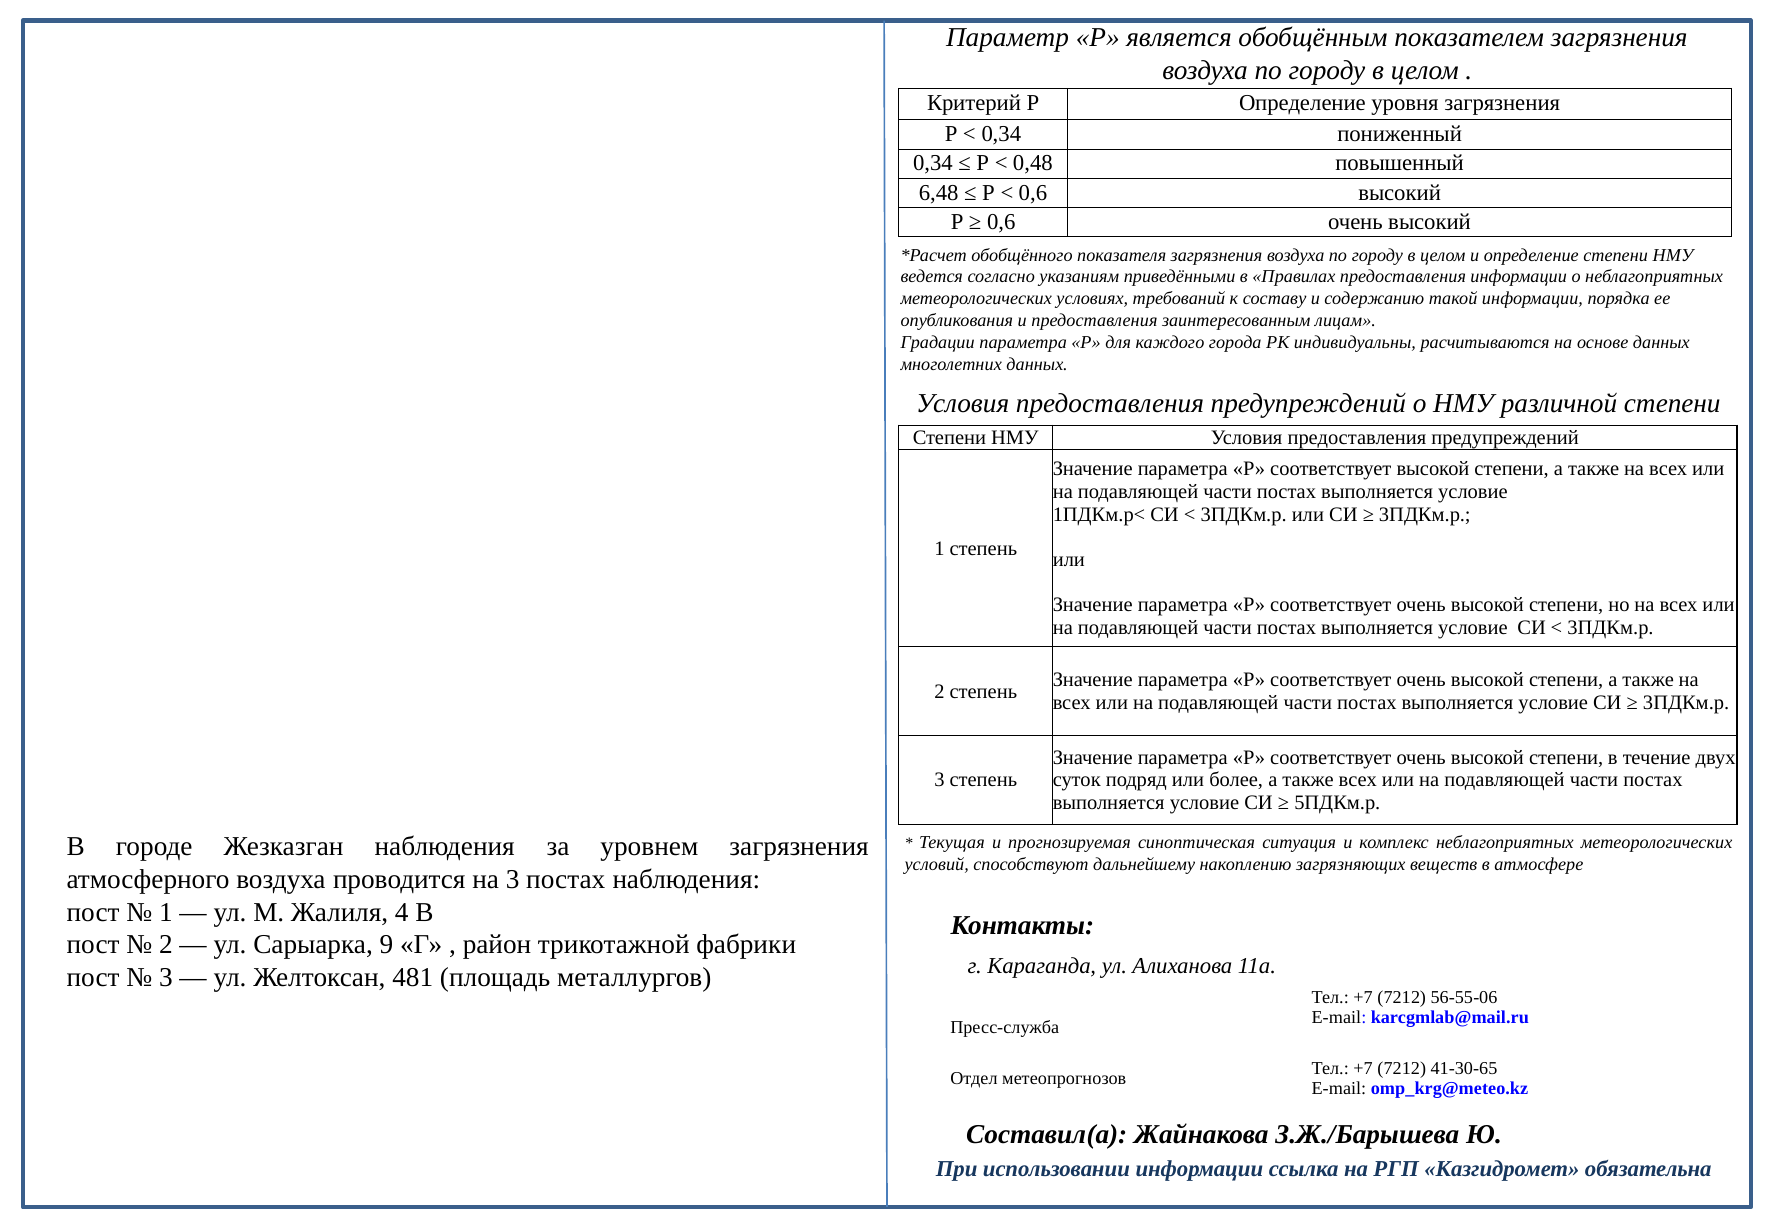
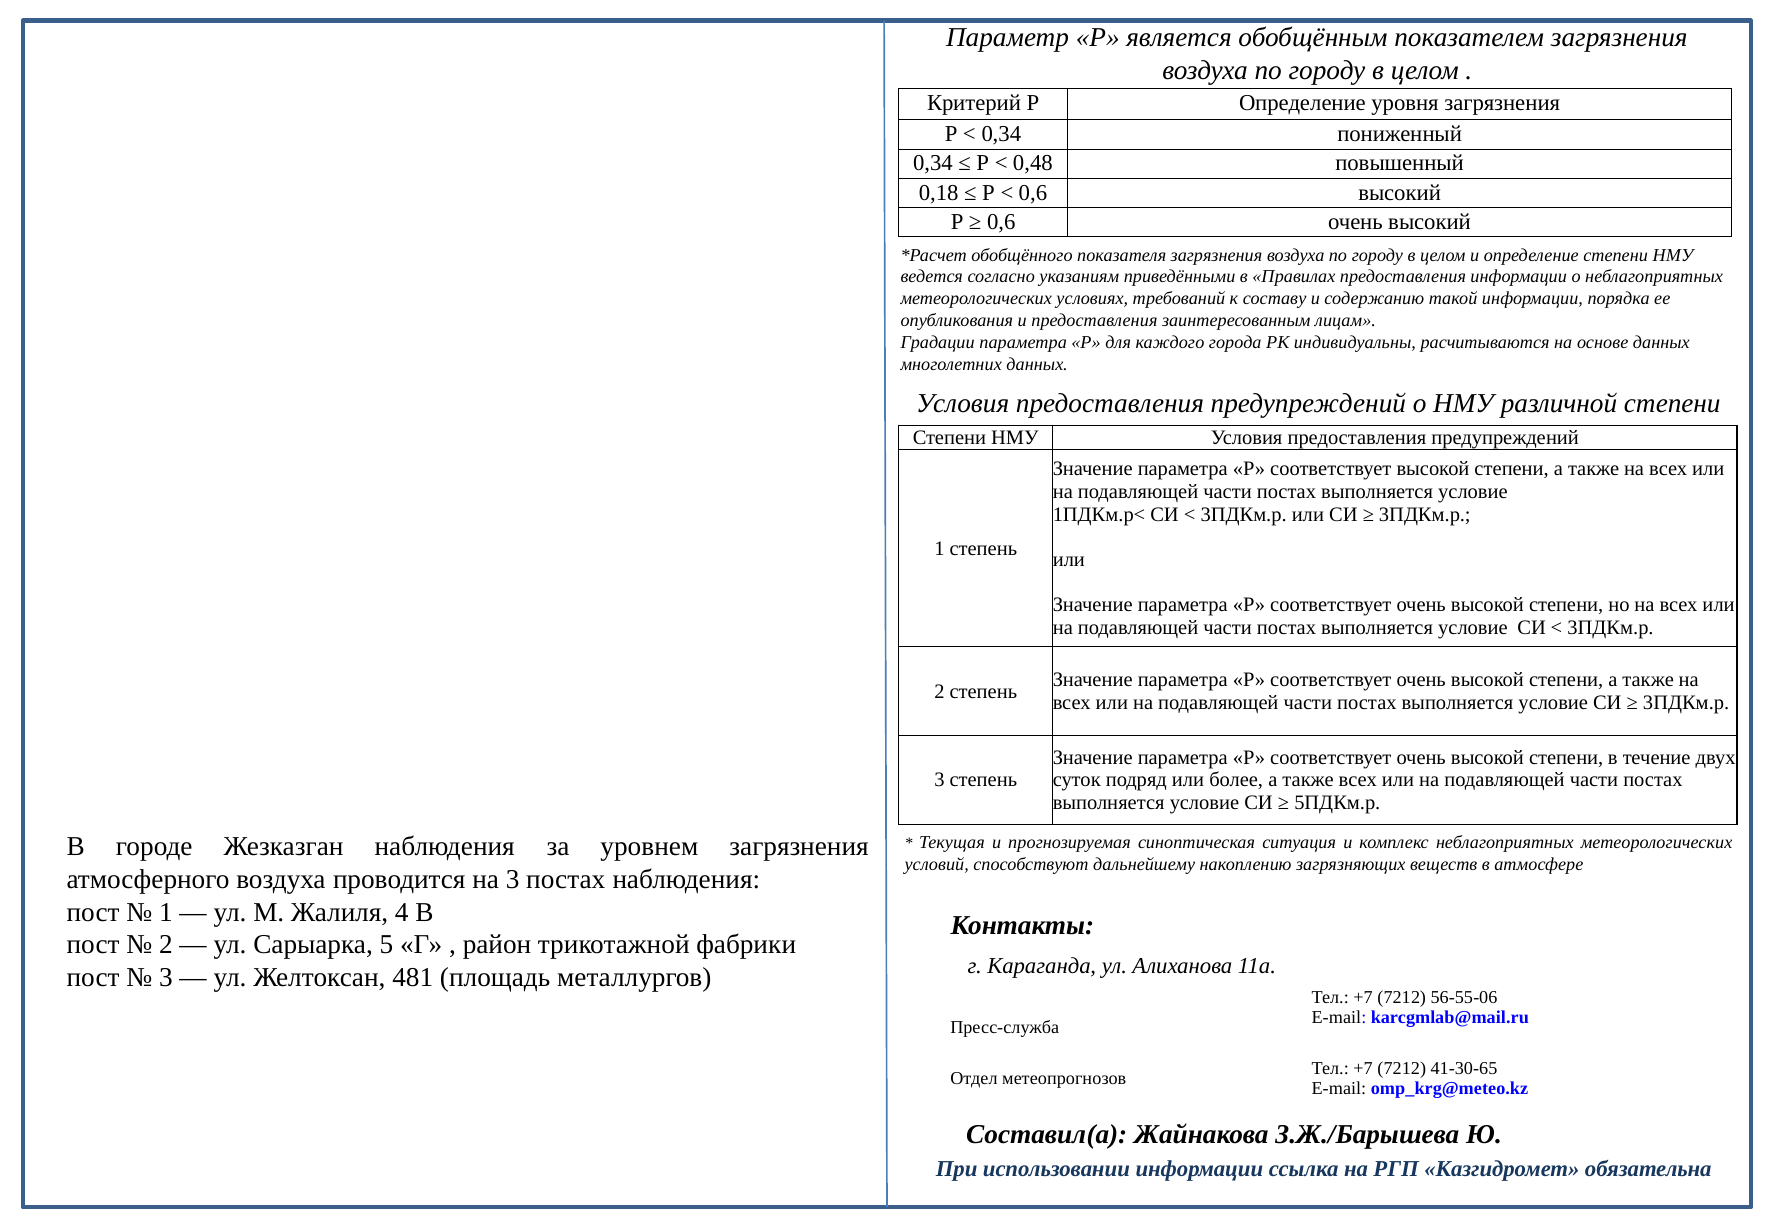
6,48: 6,48 -> 0,18 (939, 193)
9: 9 -> 5 (387, 945)
